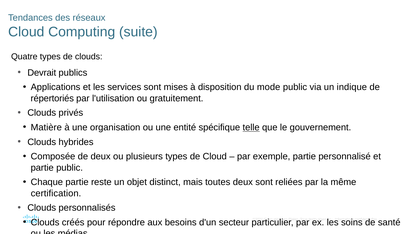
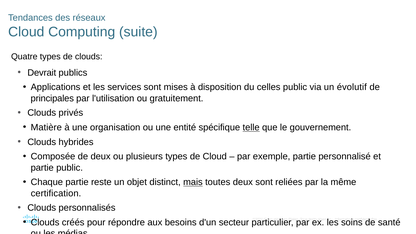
mode: mode -> celles (269, 87)
indique: indique -> évolutif (352, 87)
répertoriés: répertoriés -> principales (52, 98)
mais underline: none -> present (193, 182)
